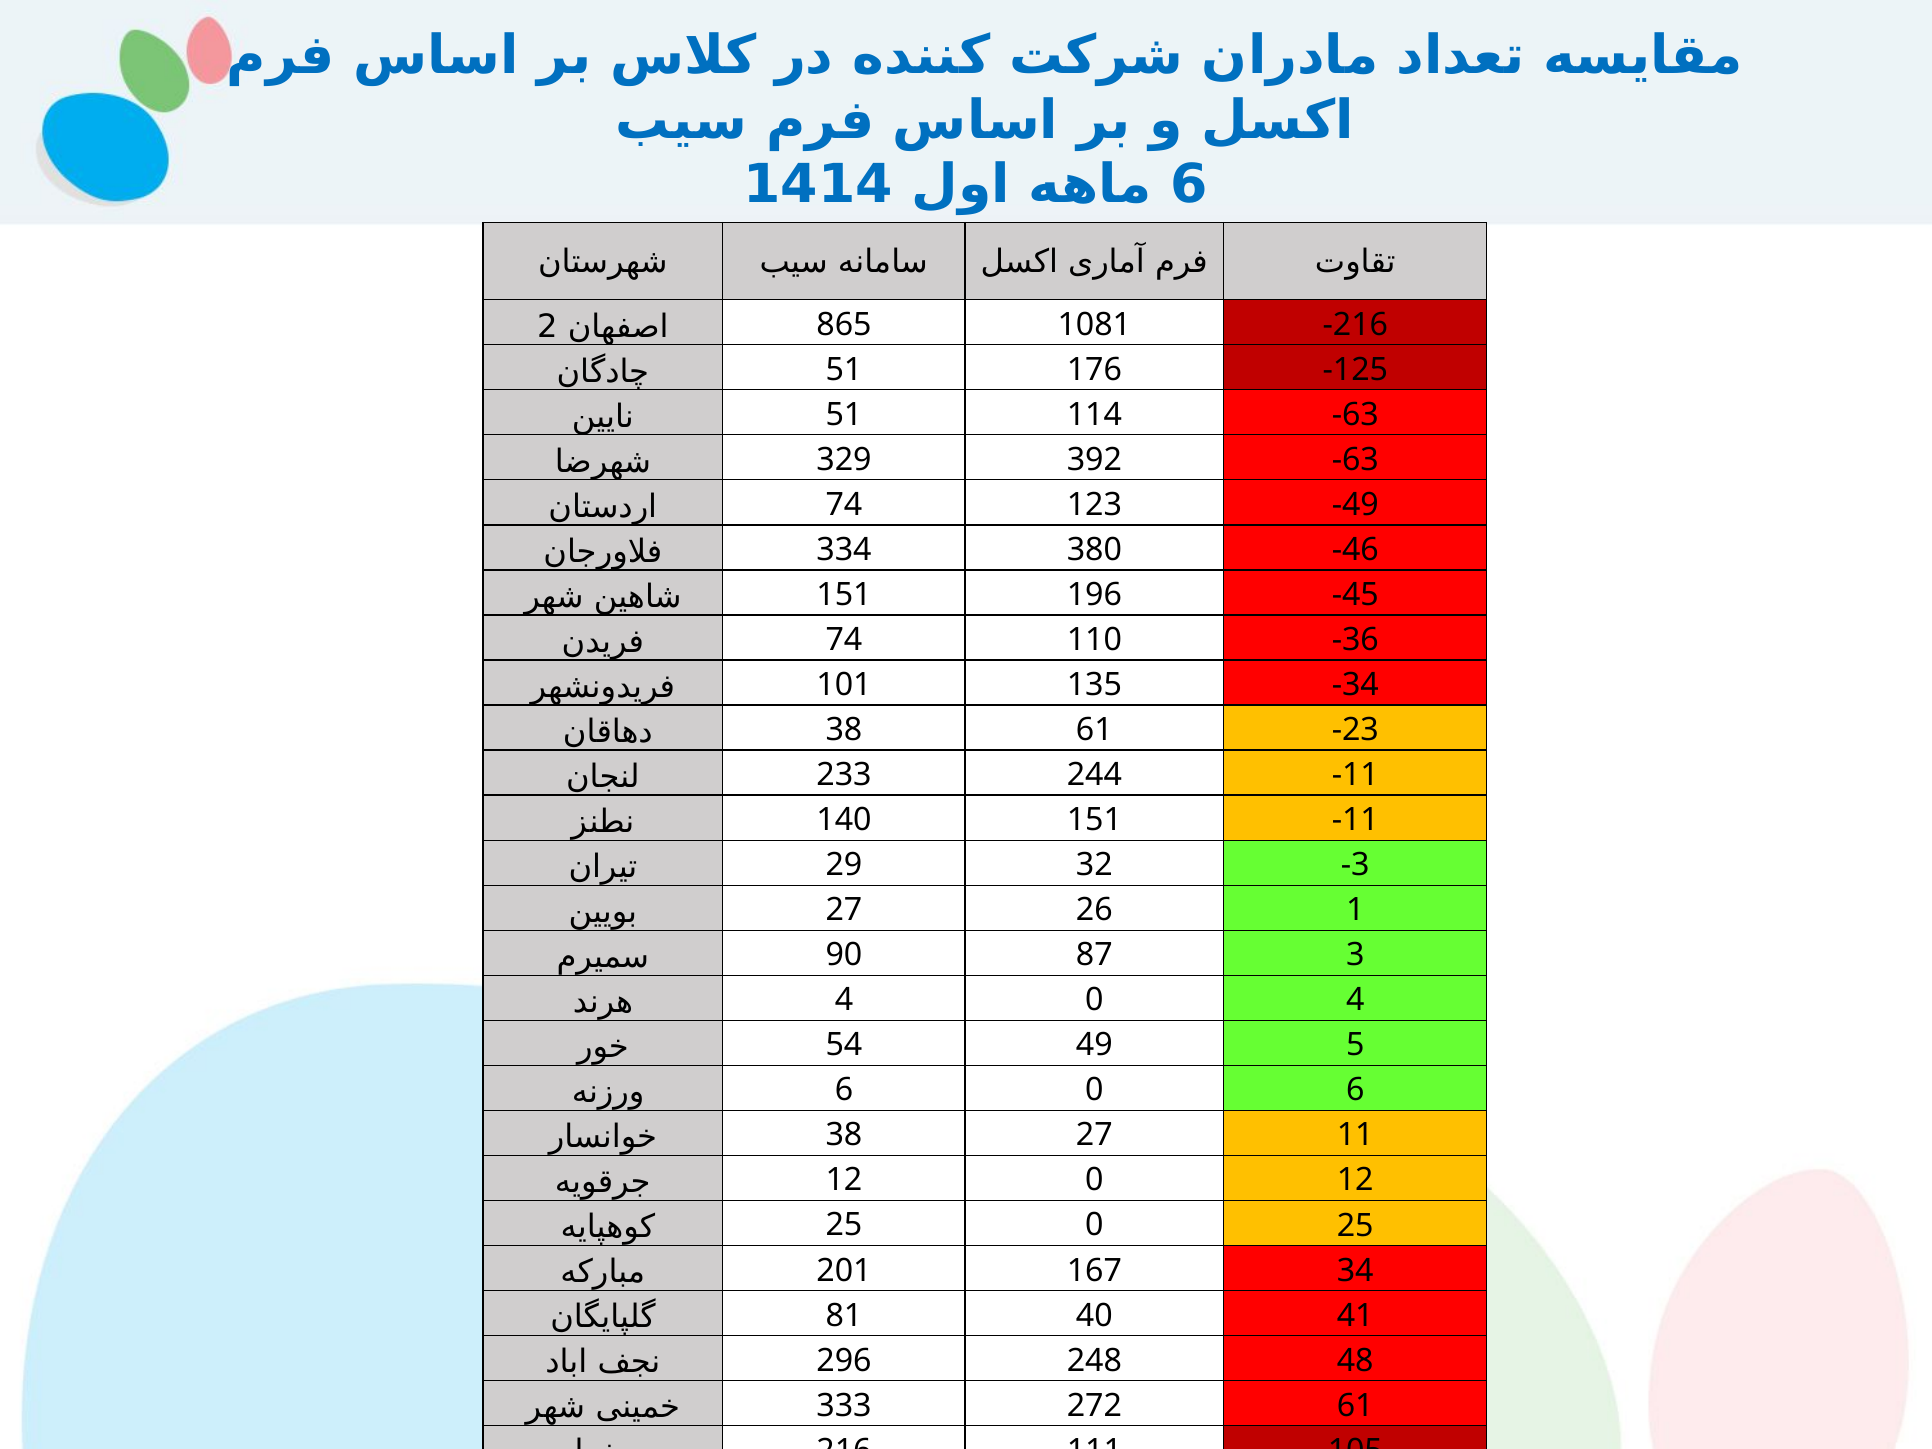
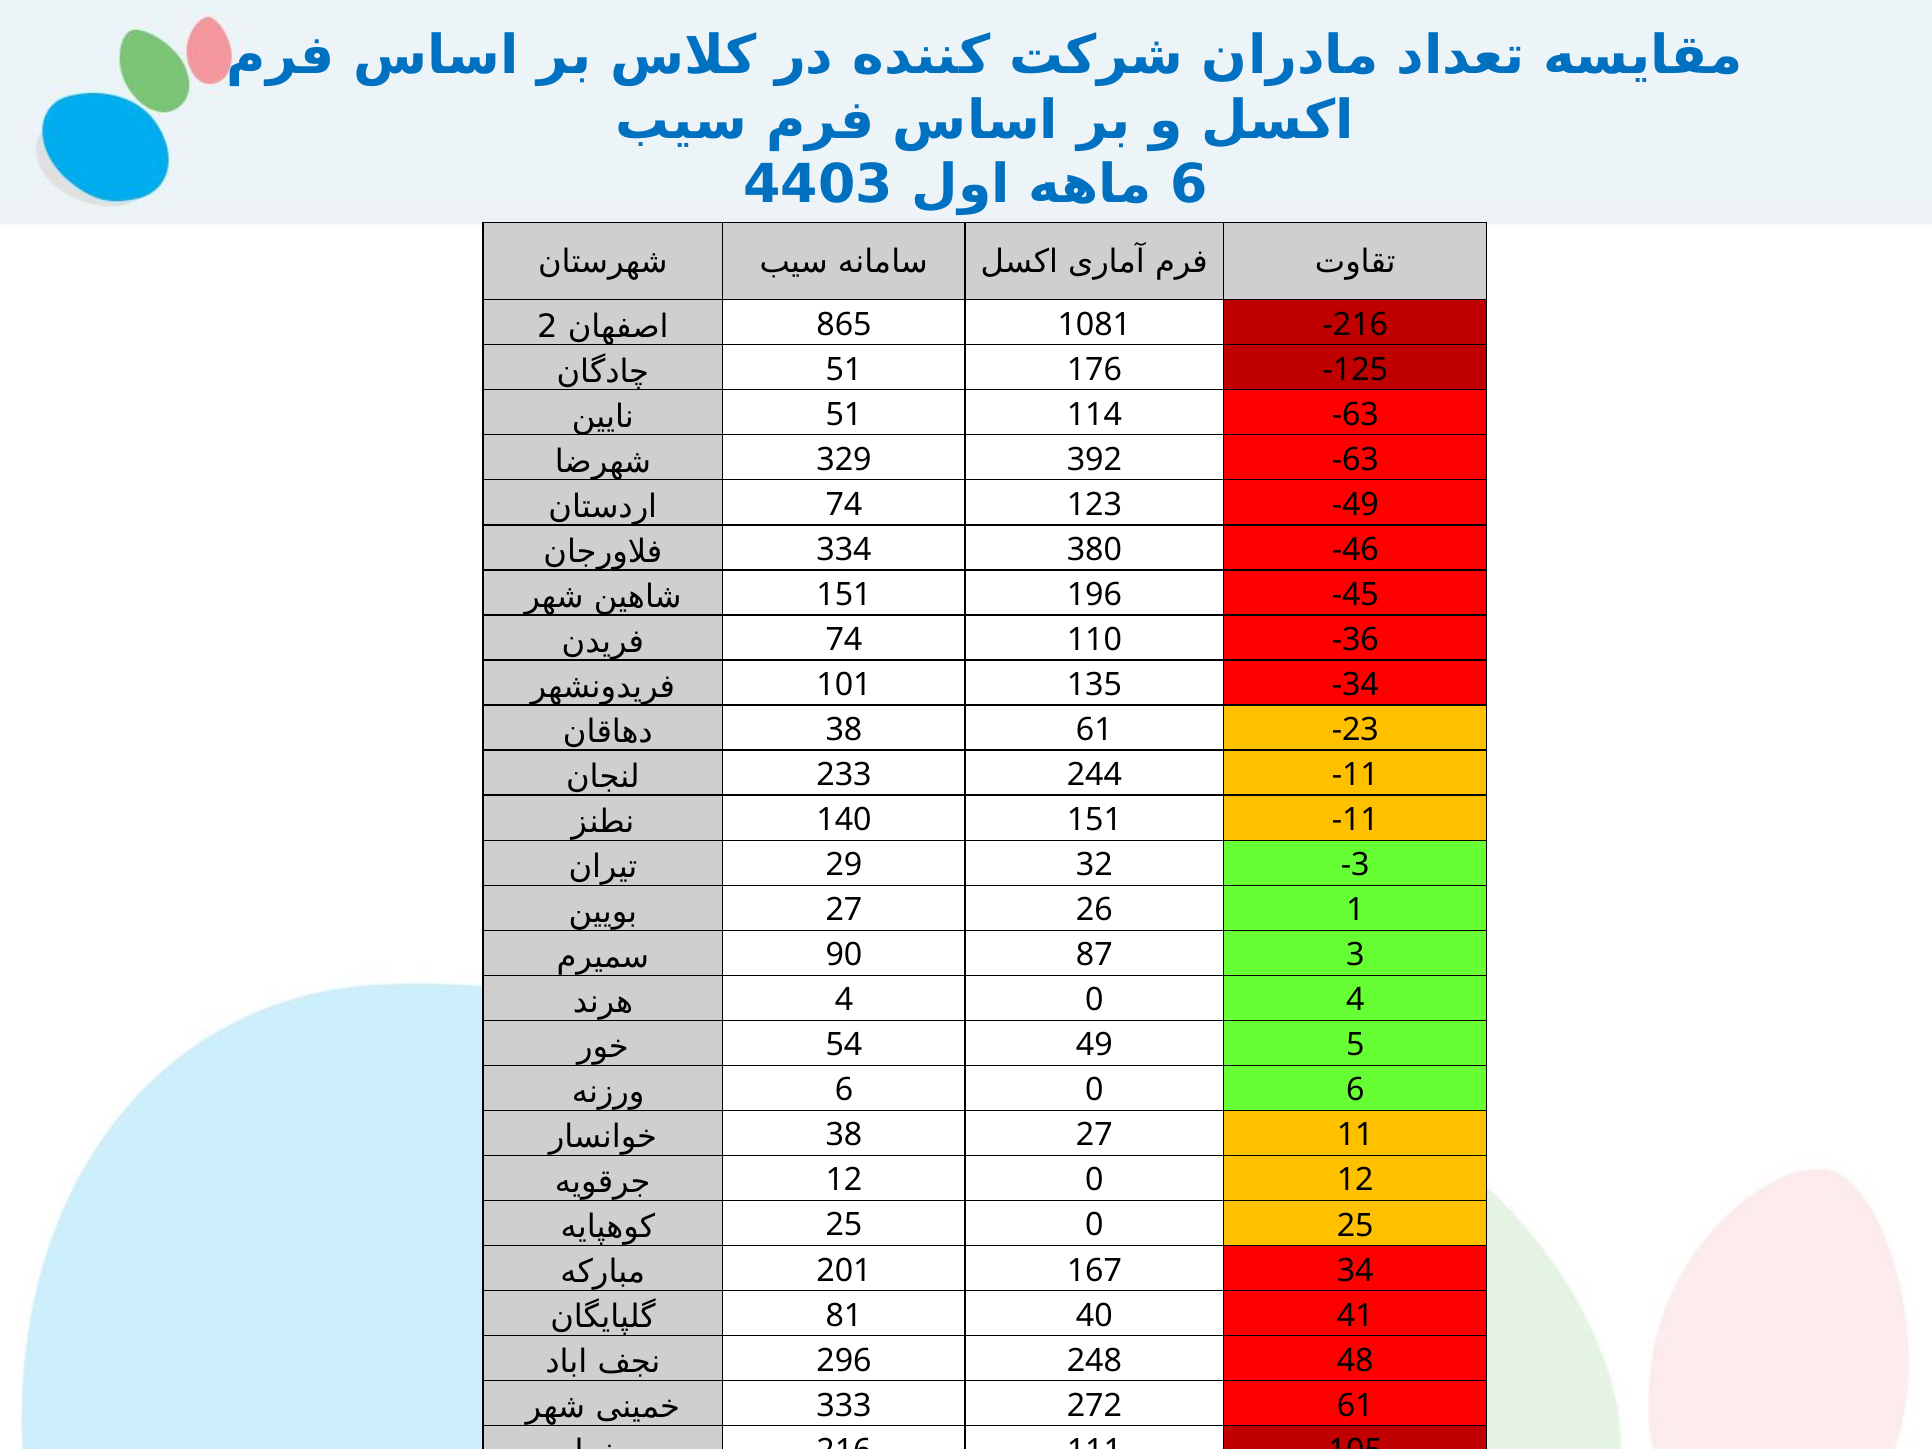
1414: 1414 -> 4403 (818, 185)
